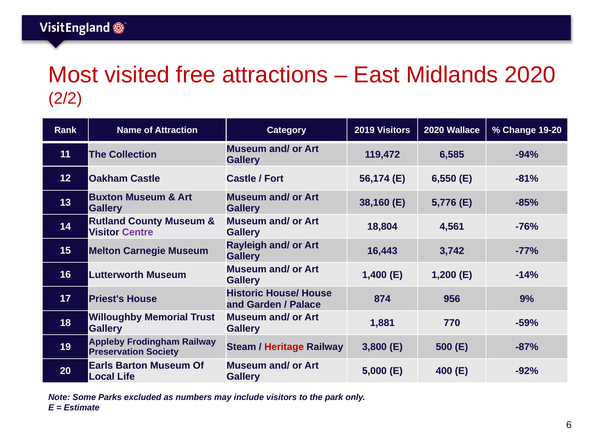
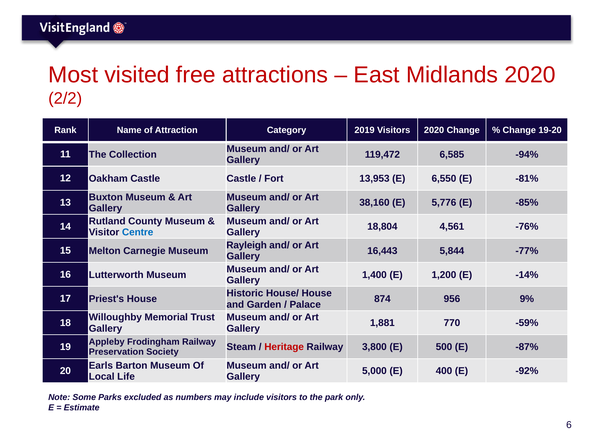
2020 Wallace: Wallace -> Change (463, 130)
56,174: 56,174 -> 13,953 (374, 178)
Centre colour: purple -> blue (138, 232)
3,742: 3,742 -> 5,844 (452, 251)
